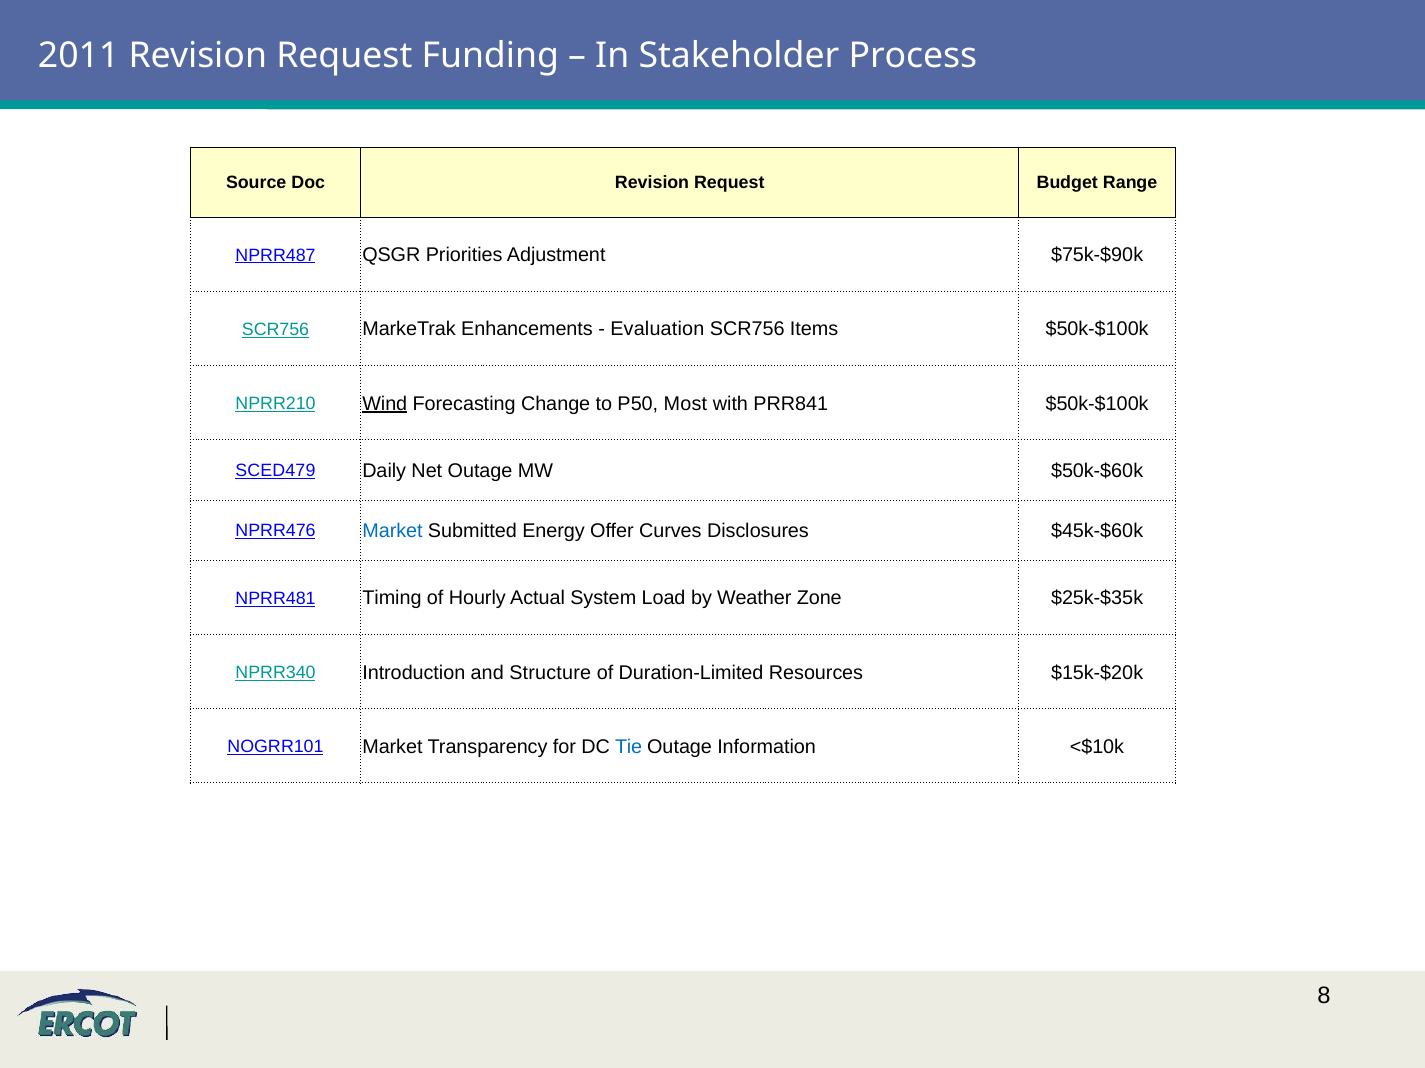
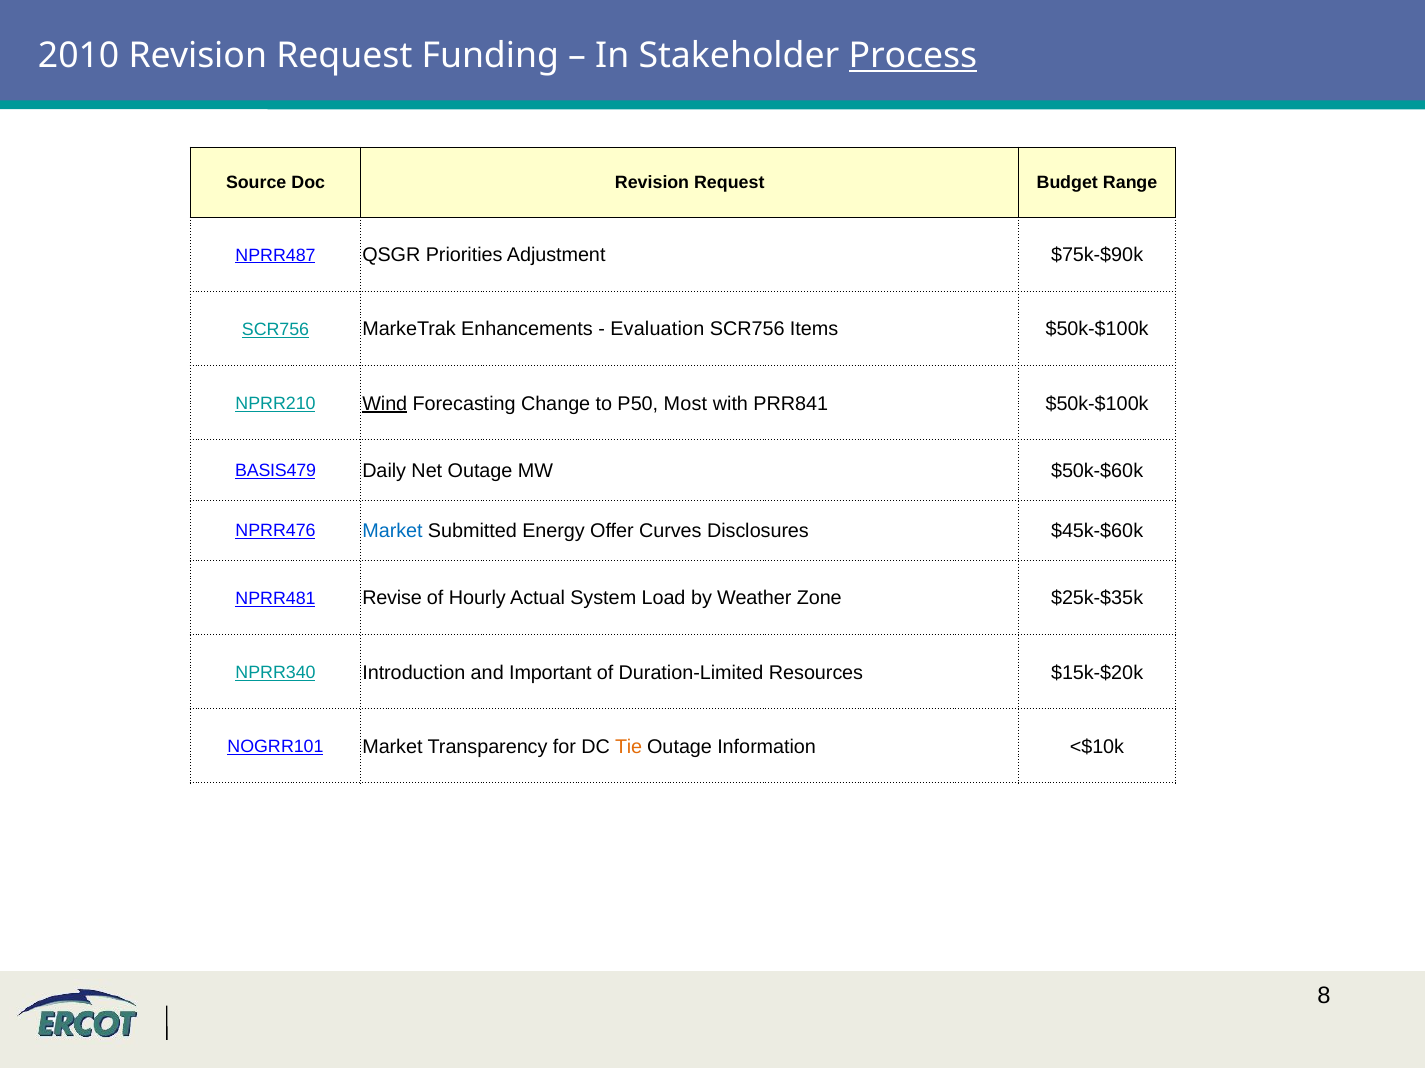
2011: 2011 -> 2010 (79, 56)
Process underline: none -> present (913, 56)
SCED479: SCED479 -> BASIS479 (276, 471)
Timing: Timing -> Revise (392, 599)
Structure: Structure -> Important (550, 673)
Tie colour: blue -> orange (629, 747)
